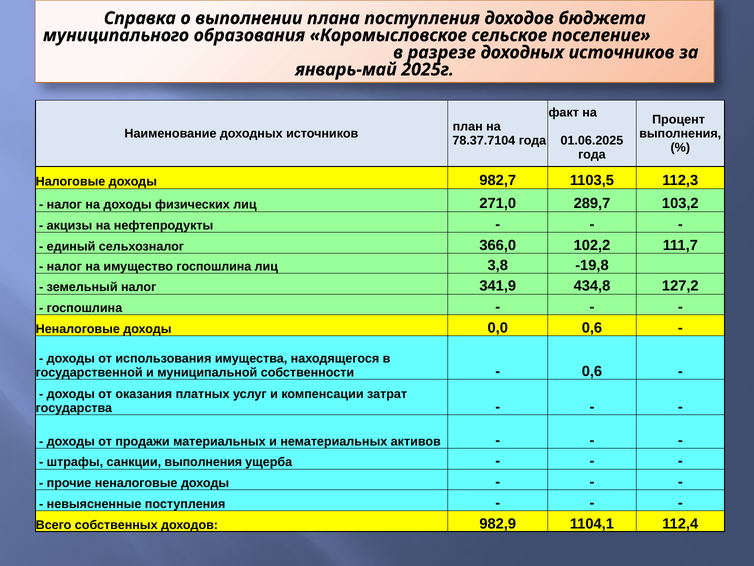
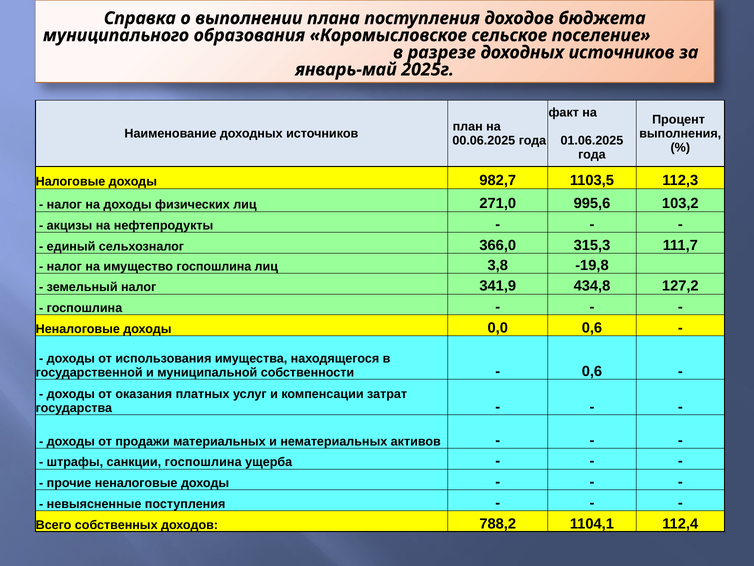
78.37.7104: 78.37.7104 -> 00.06.2025 (484, 141)
289,7: 289,7 -> 995,6 (592, 203)
102,2: 102,2 -> 315,3 (592, 245)
санкции выполнения: выполнения -> госпошлина (203, 462)
982,9: 982,9 -> 788,2 (498, 523)
